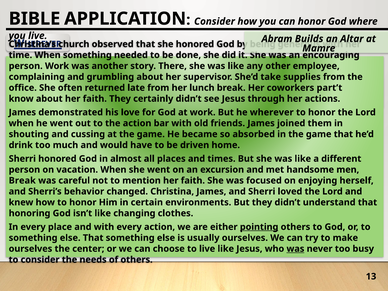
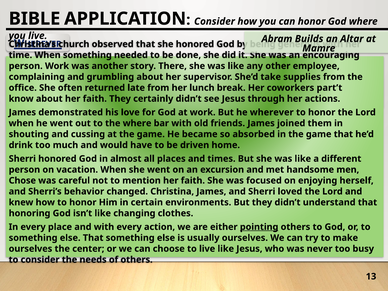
the action: action -> where (137, 123)
Break: Break -> Chose (22, 181)
was underline: present -> none (295, 249)
